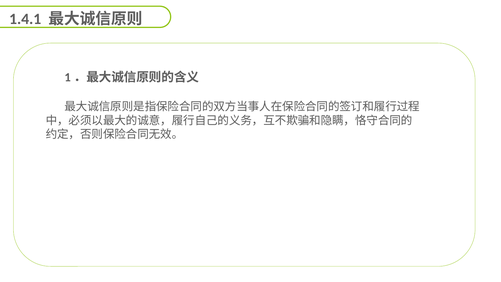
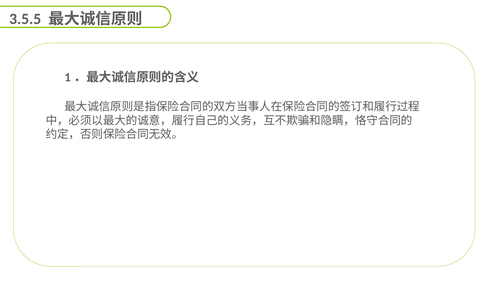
1.4.1: 1.4.1 -> 3.5.5 (25, 19)
